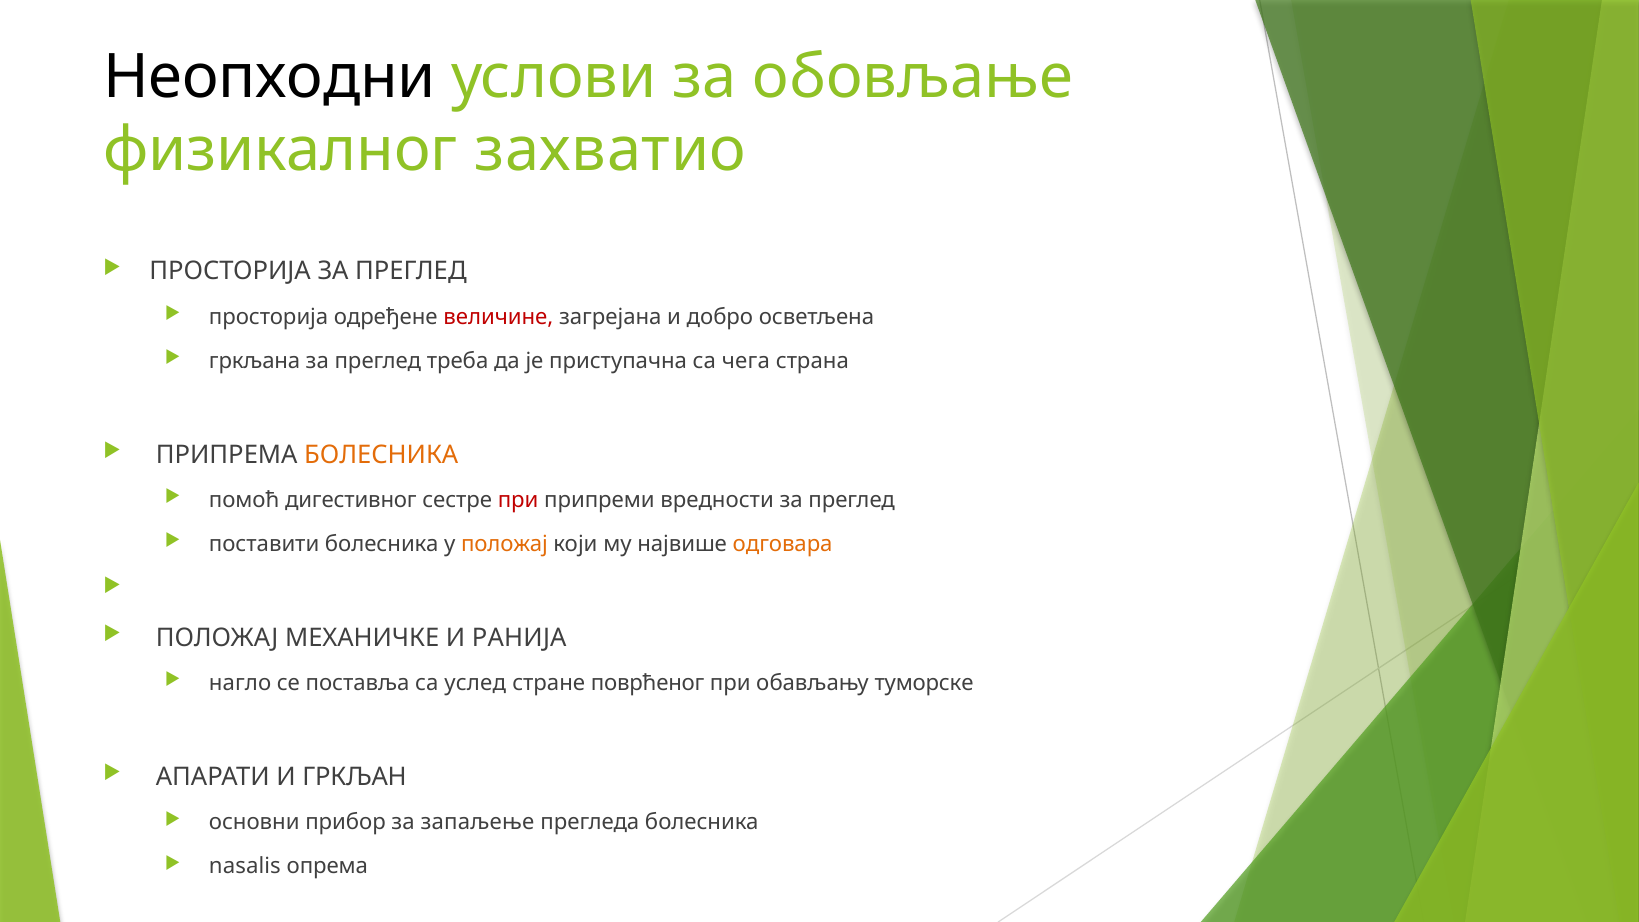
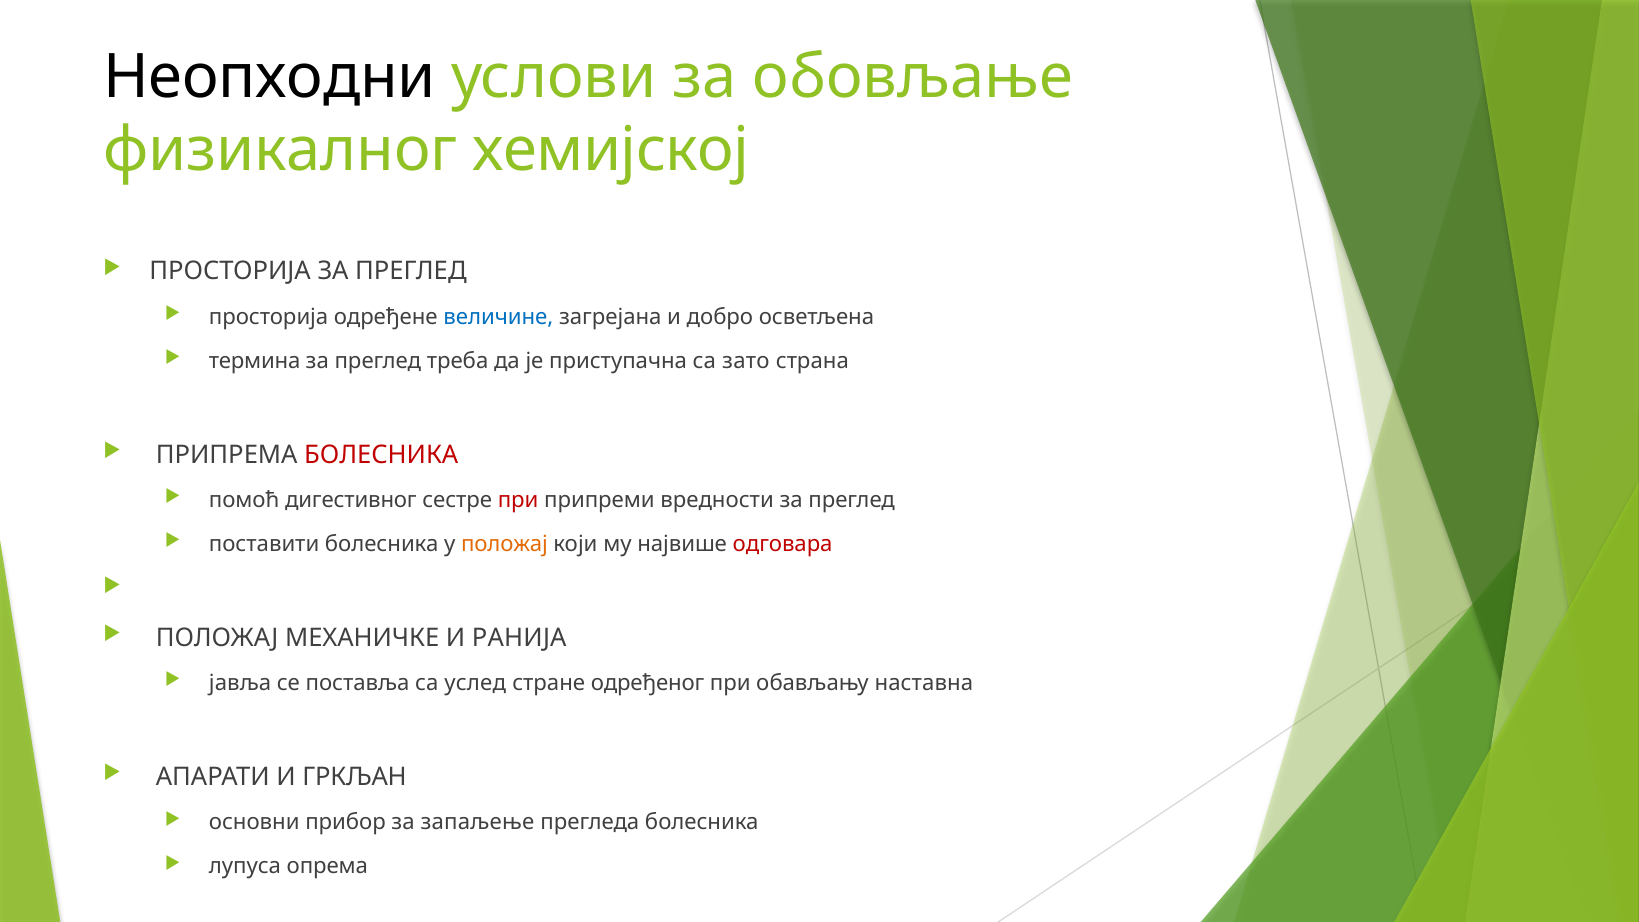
захватио: захватио -> хемијској (611, 151)
величине colour: red -> blue (498, 317)
гркљана: гркљана -> термина (255, 361)
чега: чега -> зато (746, 361)
БОЛЕСНИКА colour: orange -> red (381, 455)
одговара colour: orange -> red (783, 544)
нагло: нагло -> јавља (240, 683)
поврћеног: поврћеног -> одређеног (648, 683)
туморске: туморске -> наставна (924, 683)
nasalis: nasalis -> лупуса (245, 866)
